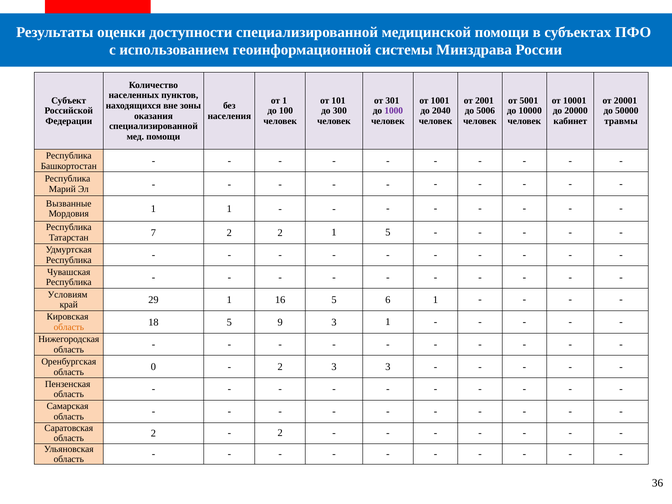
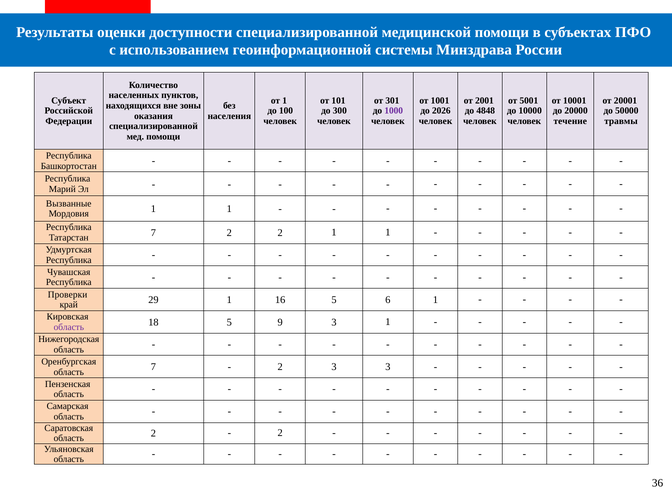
2040: 2040 -> 2026 (441, 111)
5006: 5006 -> 4848 (486, 111)
кабинет: кабинет -> течение (570, 121)
2 1 5: 5 -> 1 (388, 232)
Условиям: Условиям -> Проверки (68, 295)
область colour: orange -> purple (69, 327)
область 0: 0 -> 7 (153, 367)
